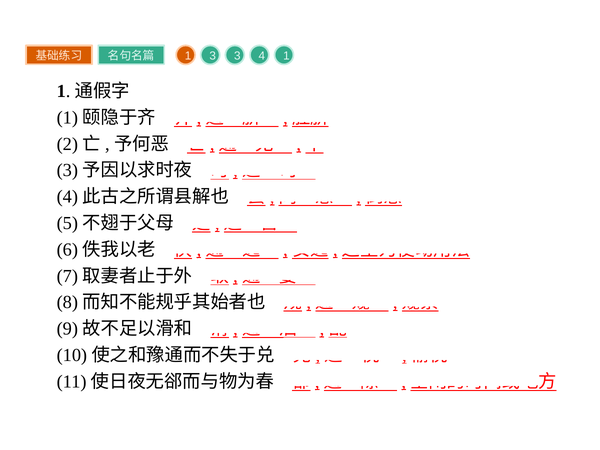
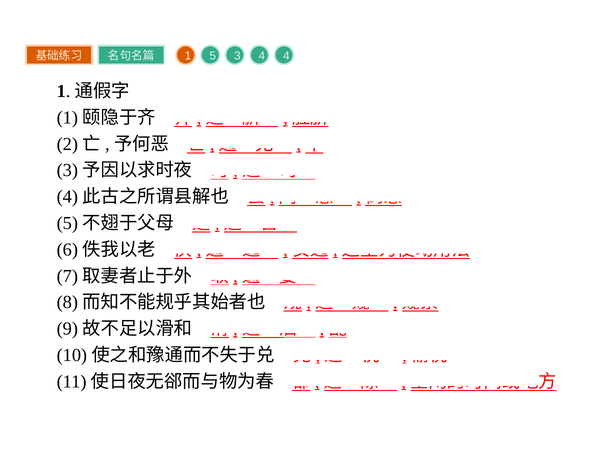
1 3: 3 -> 5 (213, 56)
4 1: 1 -> 4 (286, 56)
